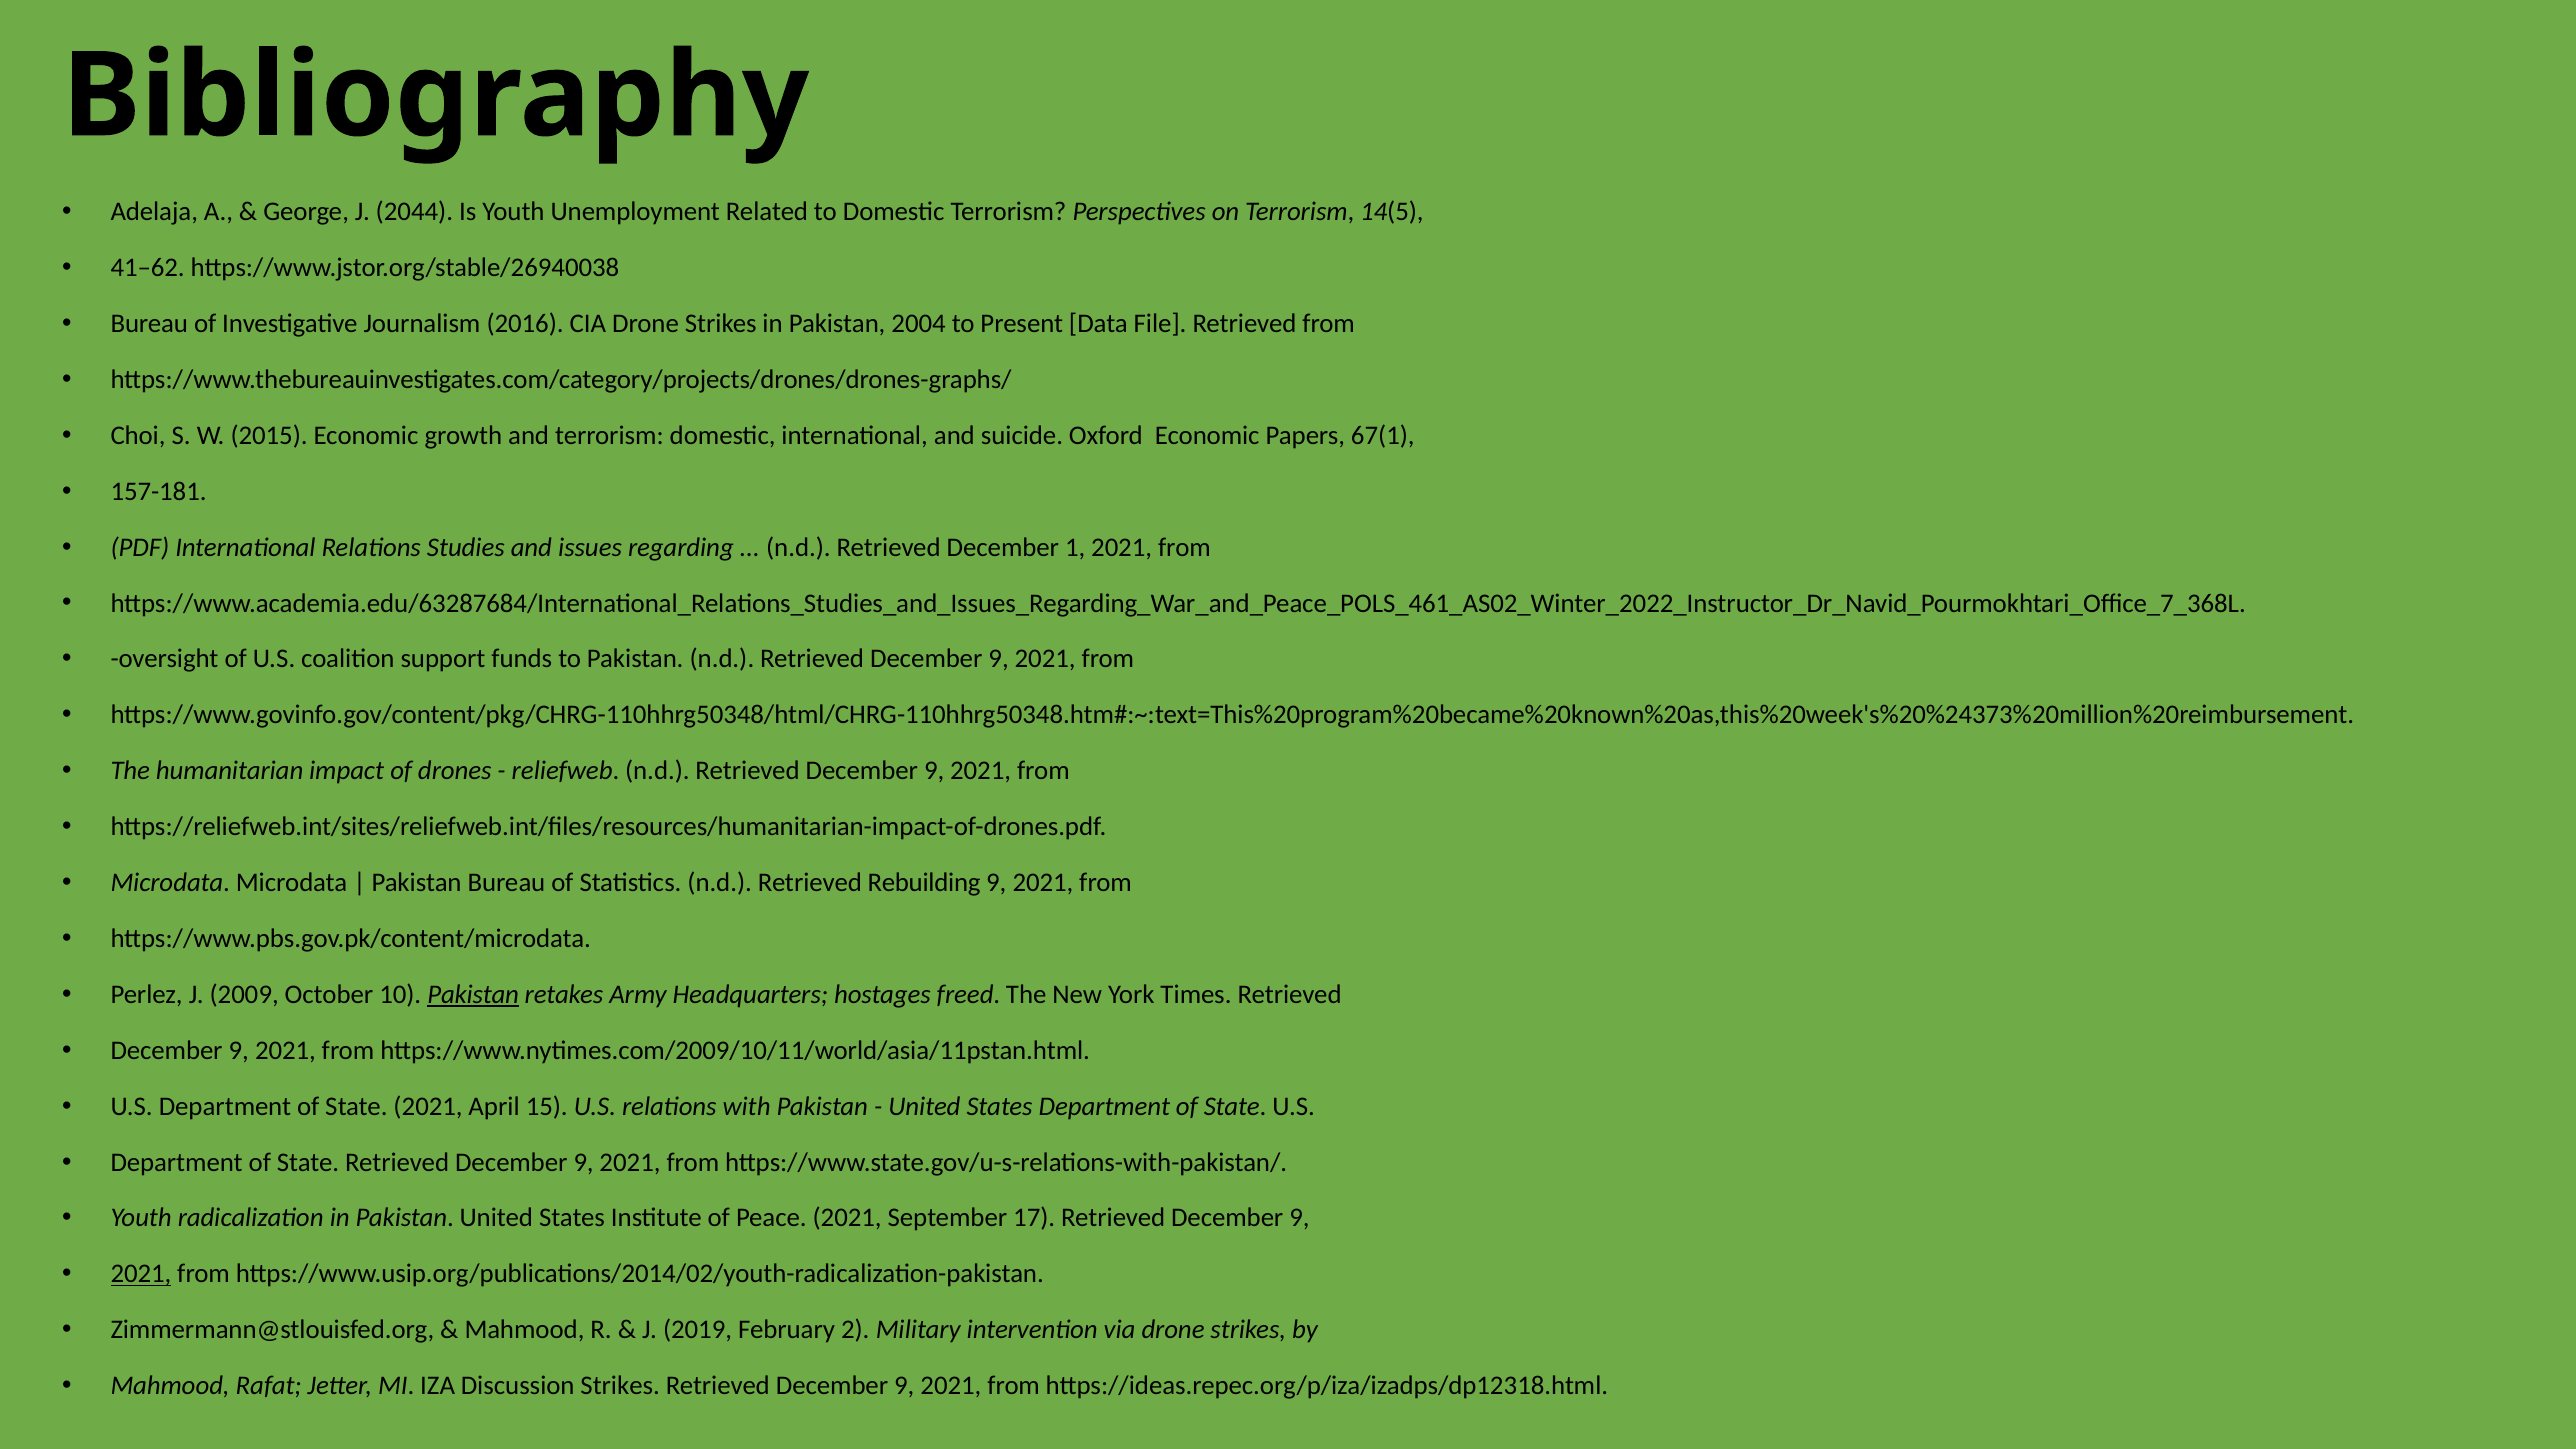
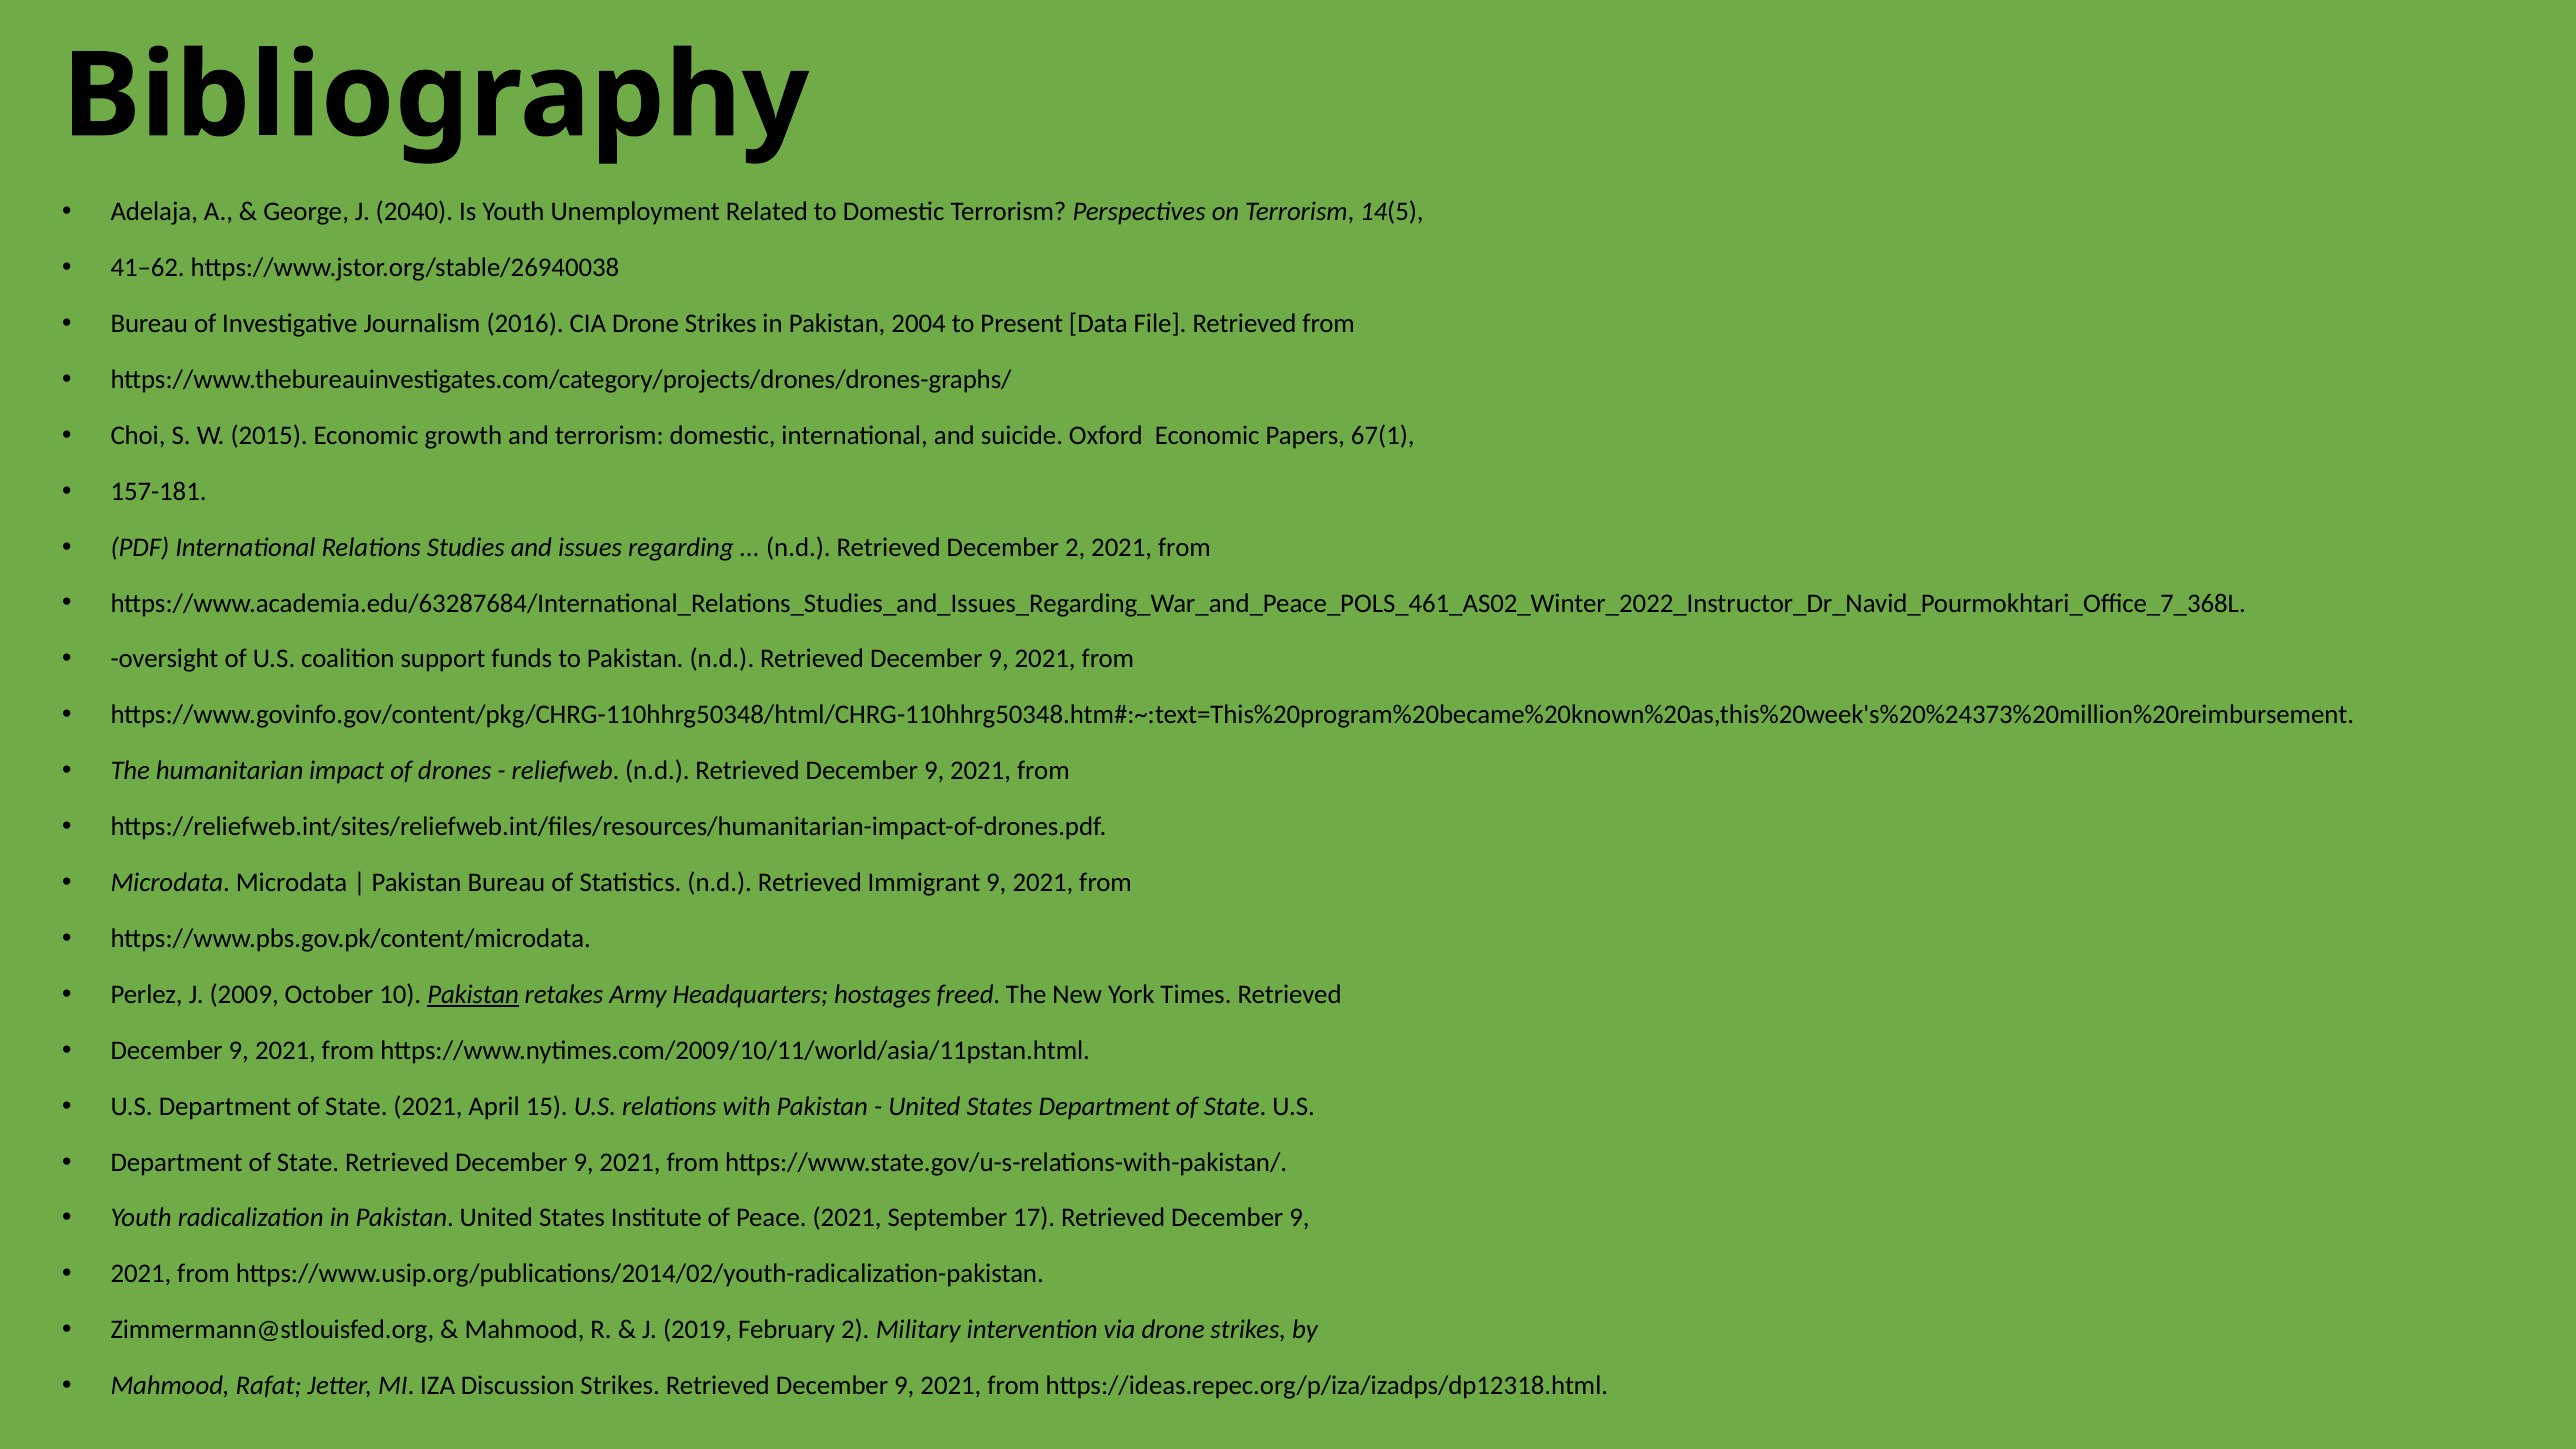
2044: 2044 -> 2040 (414, 212)
December 1: 1 -> 2 (1075, 547)
Rebuilding: Rebuilding -> Immigrant (924, 883)
2021 underline: present -> none (141, 1274)
